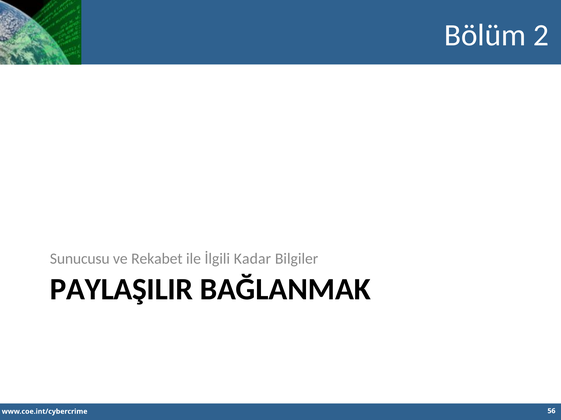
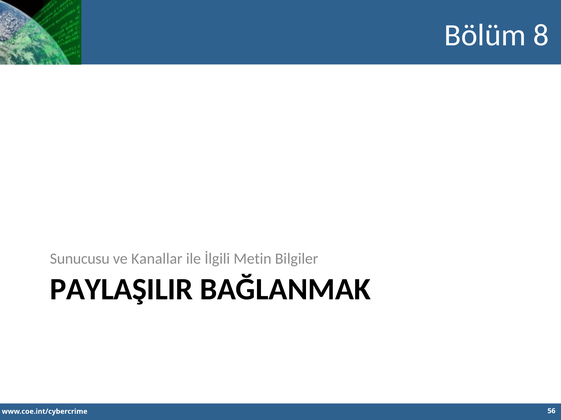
2: 2 -> 8 (541, 35)
Rekabet: Rekabet -> Kanallar (157, 259)
Kadar: Kadar -> Metin (253, 259)
